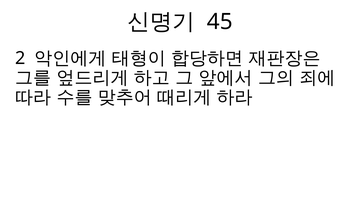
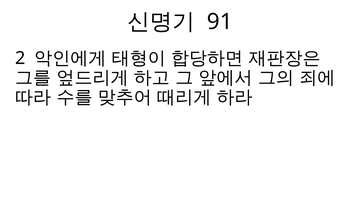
45: 45 -> 91 (220, 22)
